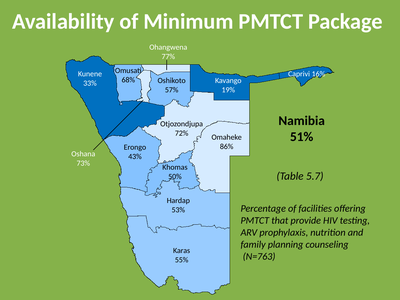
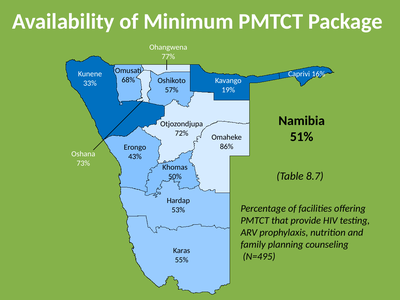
5.7: 5.7 -> 8.7 (315, 176)
N=763: N=763 -> N=495 (259, 257)
